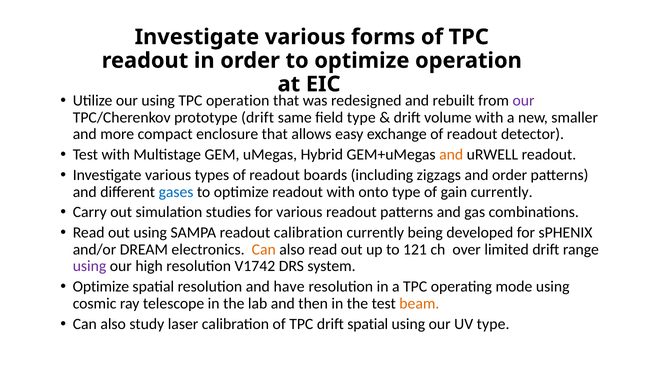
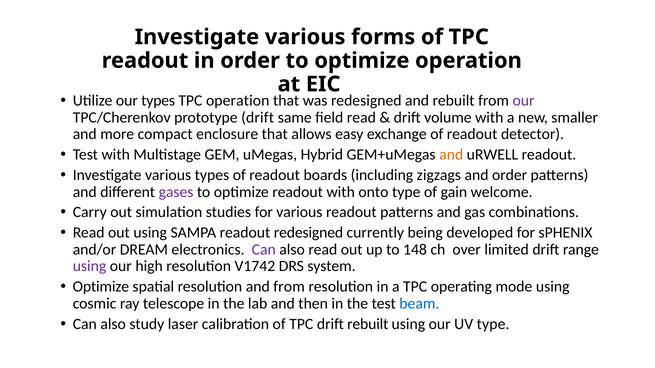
our using: using -> types (158, 101)
field type: type -> read (361, 117)
gases colour: blue -> purple (176, 192)
gain currently: currently -> welcome (502, 192)
readout calibration: calibration -> redesigned (309, 233)
Can colour: orange -> purple (264, 250)
121: 121 -> 148 (415, 250)
and have: have -> from (289, 287)
beam colour: orange -> blue (419, 304)
drift spatial: spatial -> rebuilt (368, 324)
